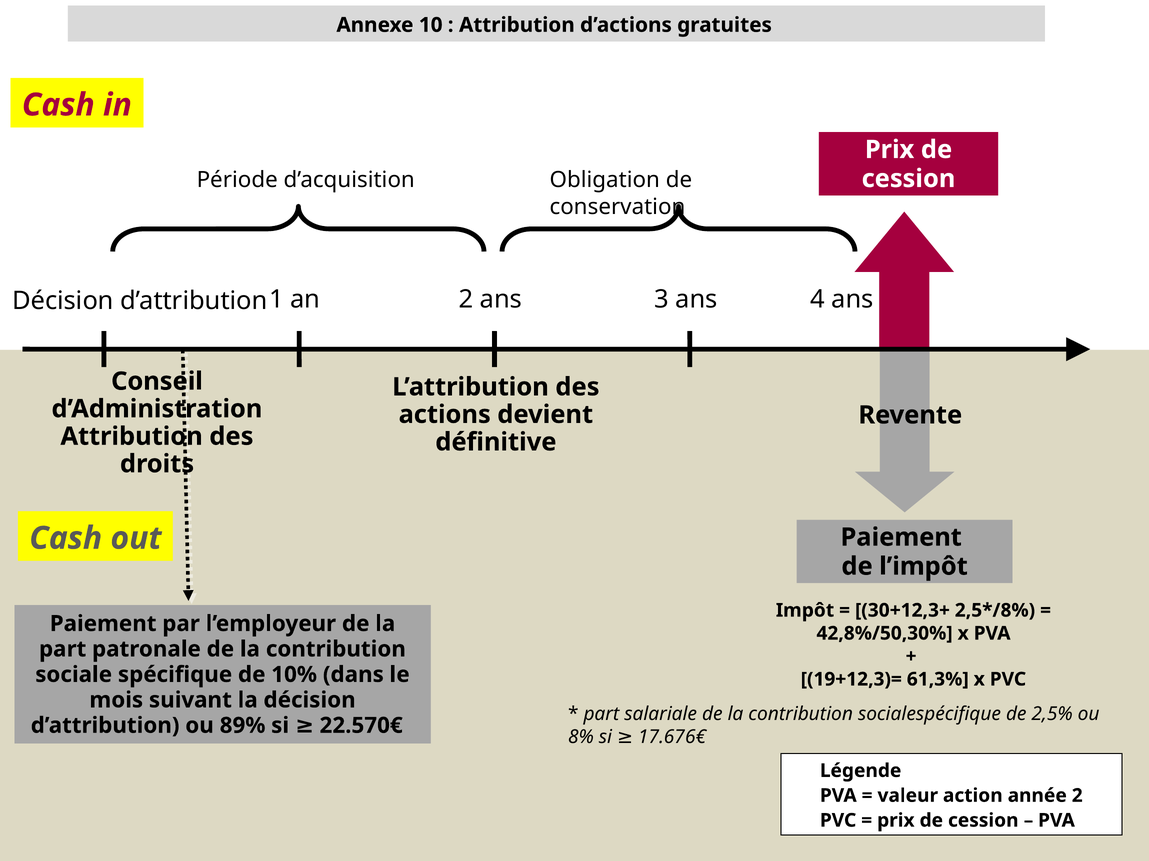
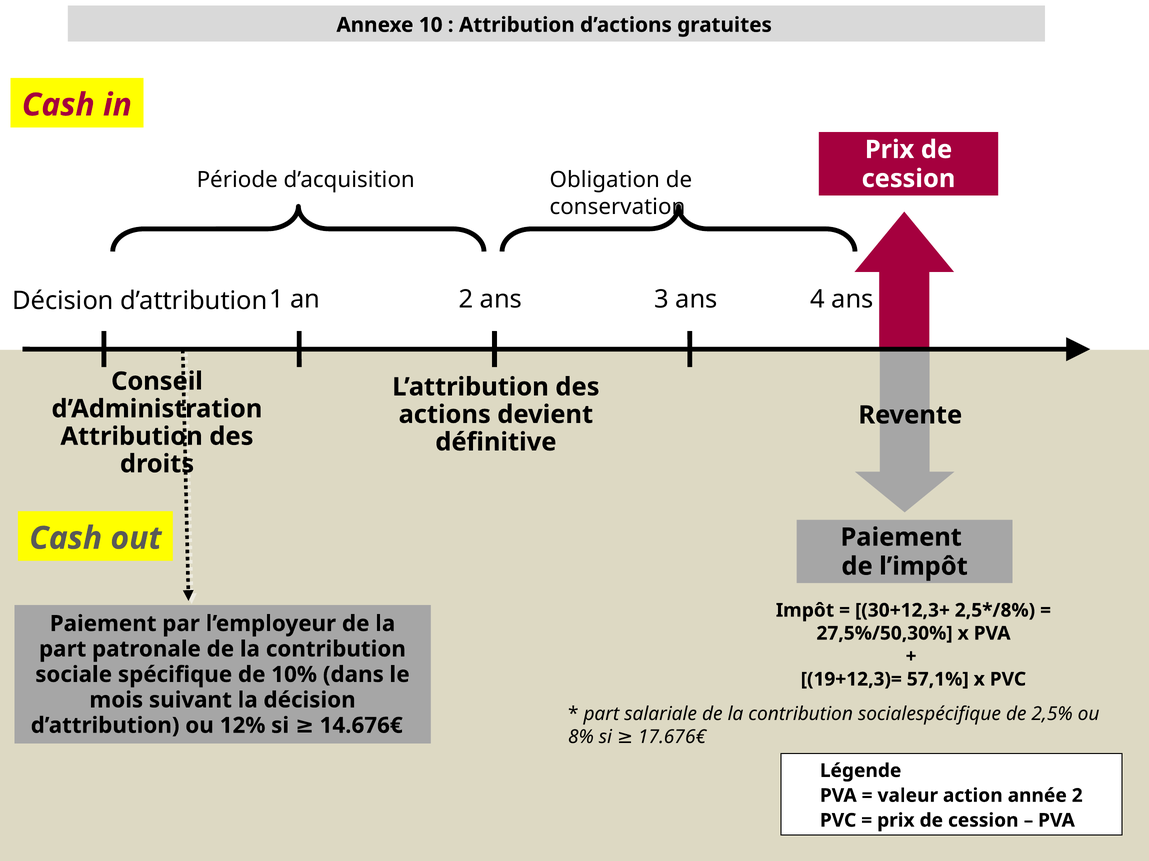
42,8%/50,30%: 42,8%/50,30% -> 27,5%/50,30% (885, 634)
61,3%: 61,3% -> 57,1% (938, 680)
89%: 89% -> 12% (243, 726)
22.570€: 22.570€ -> 14.676€ (361, 726)
